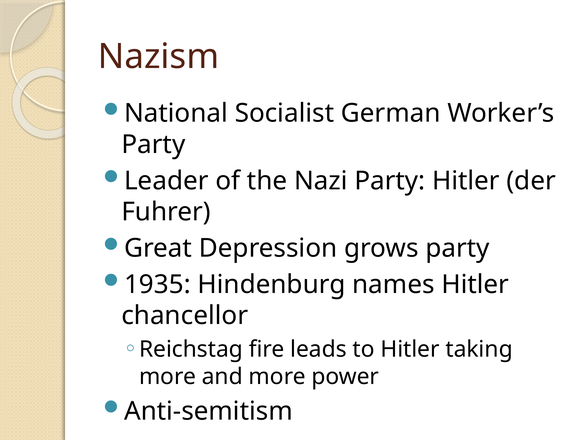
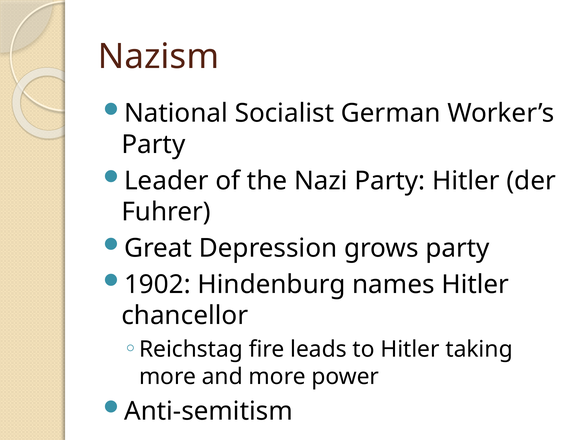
1935: 1935 -> 1902 (157, 285)
